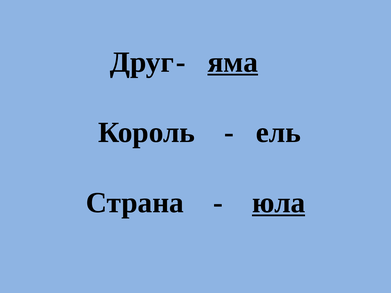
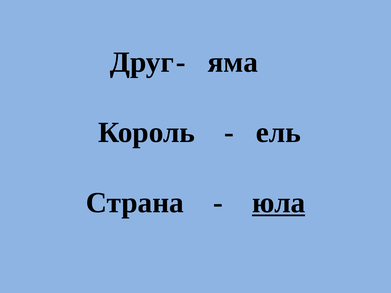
яма underline: present -> none (233, 62)
